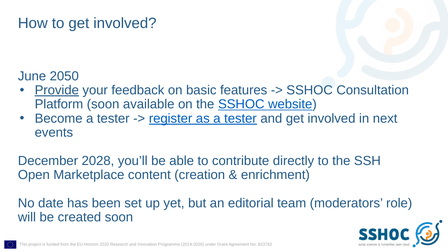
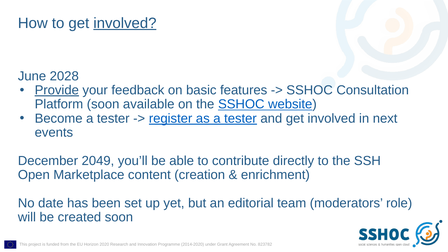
involved underline: none -> present (125, 23)
2050: 2050 -> 2028 (64, 76)
2028: 2028 -> 2049 (98, 161)
